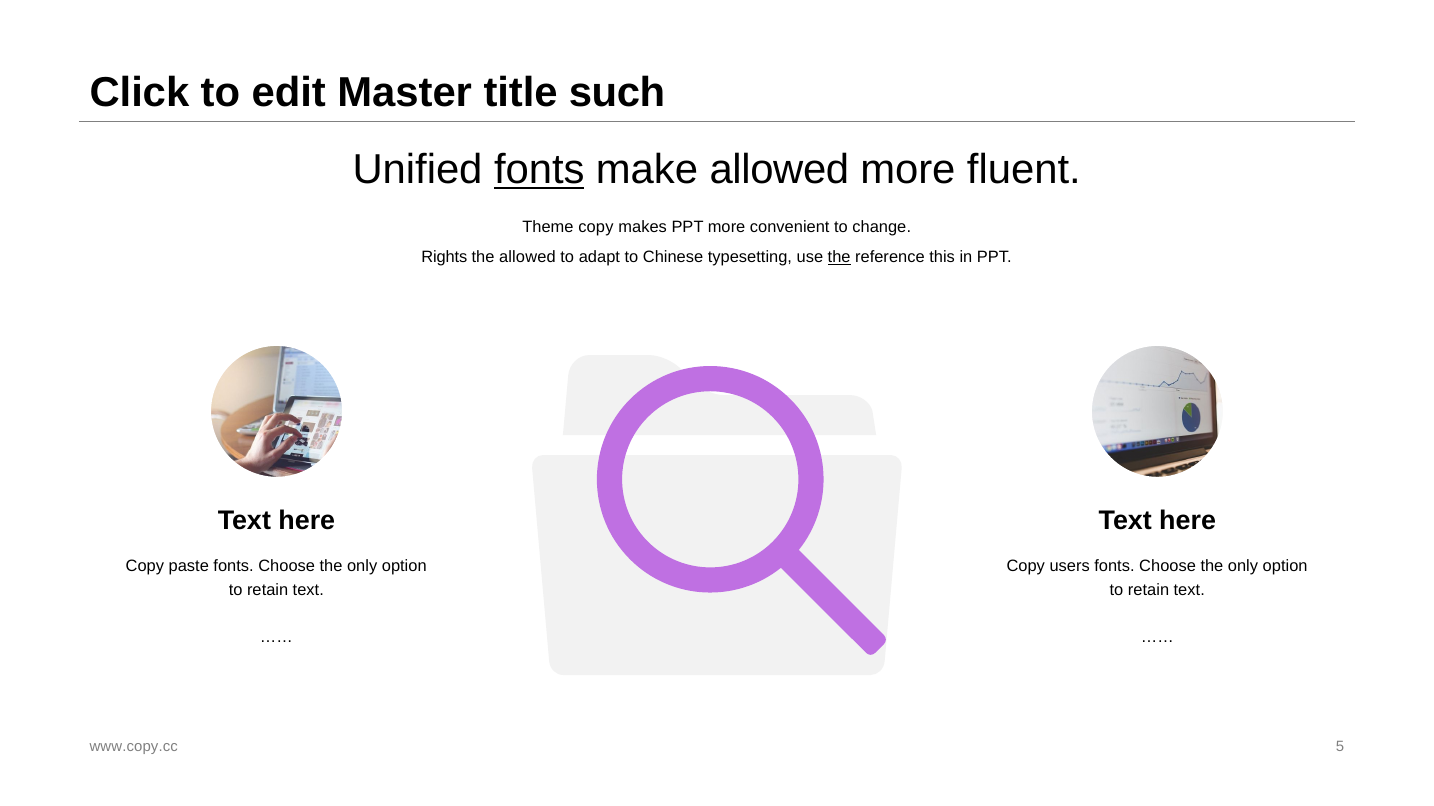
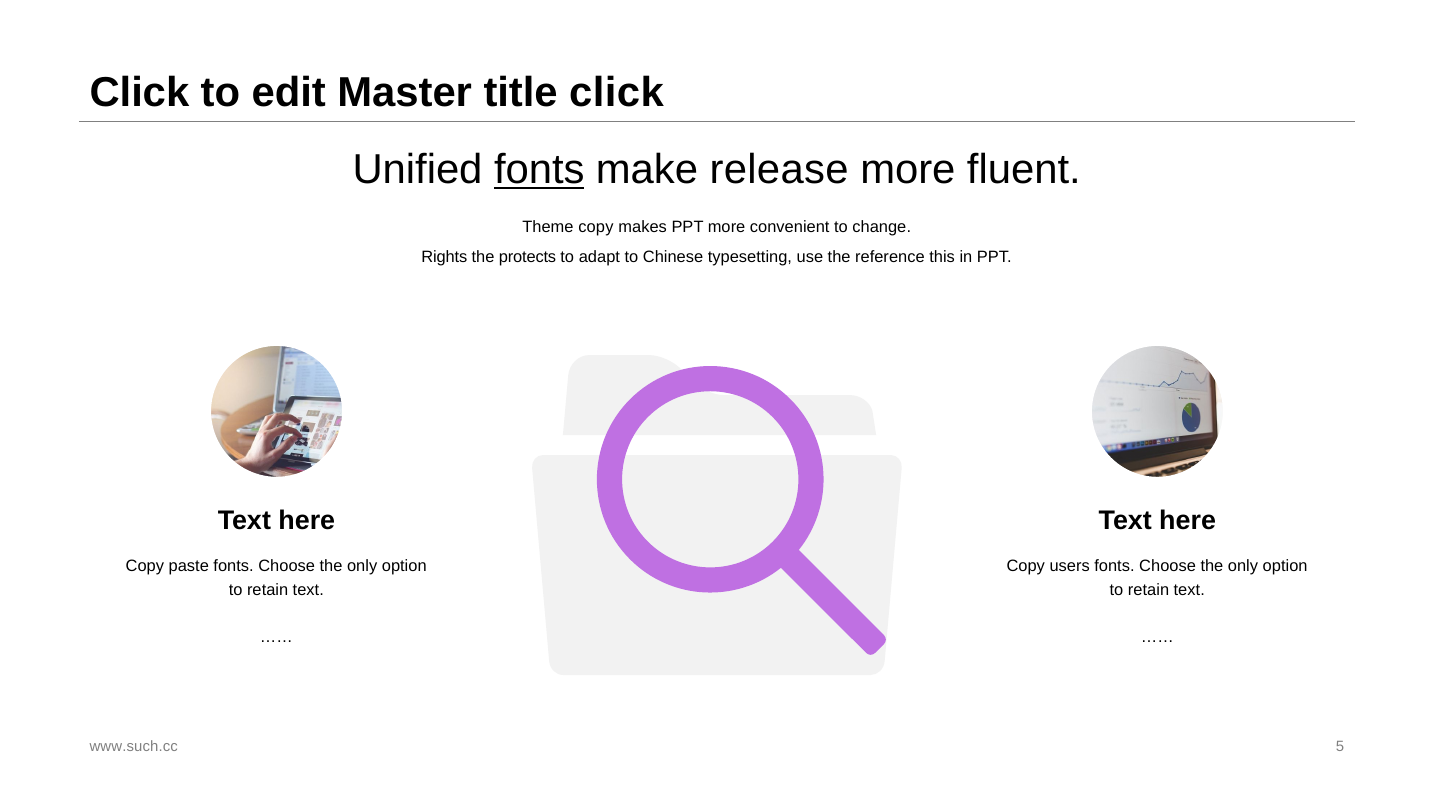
title such: such -> click (617, 93)
make allowed: allowed -> release (779, 170)
the allowed: allowed -> protects (528, 257)
the underline: present -> none (839, 257)
www.copy.cc: www.copy.cc -> www.such.cc (134, 747)
